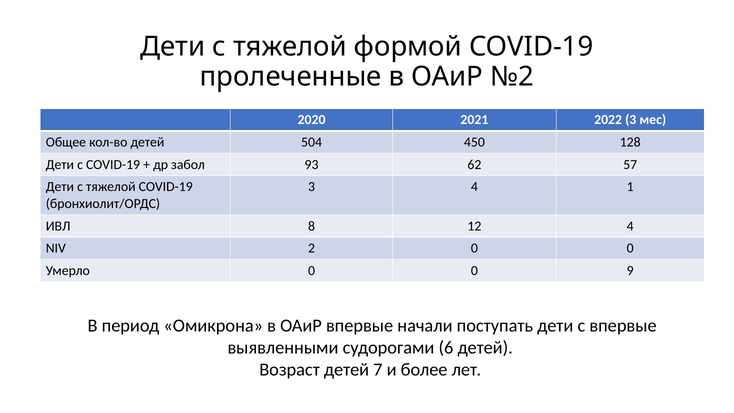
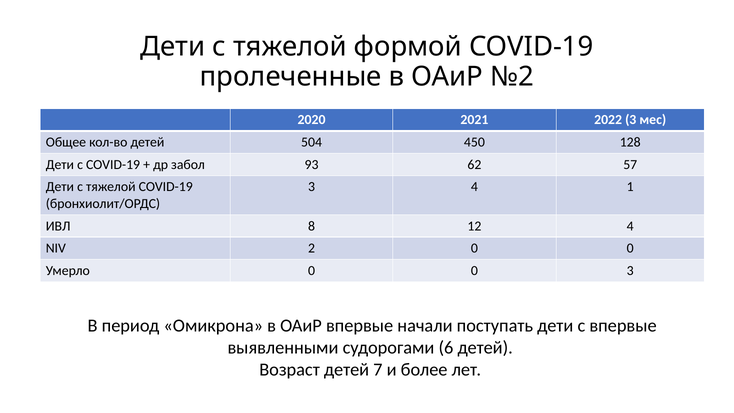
0 9: 9 -> 3 (630, 271)
